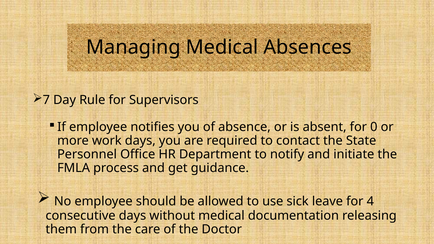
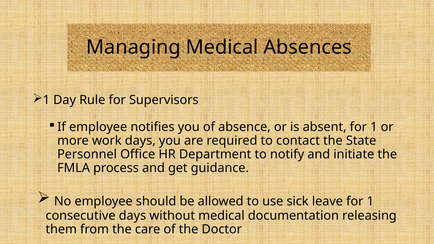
7: 7 -> 1 (46, 100)
absent for 0: 0 -> 1 (374, 127)
leave for 4: 4 -> 1 (370, 201)
